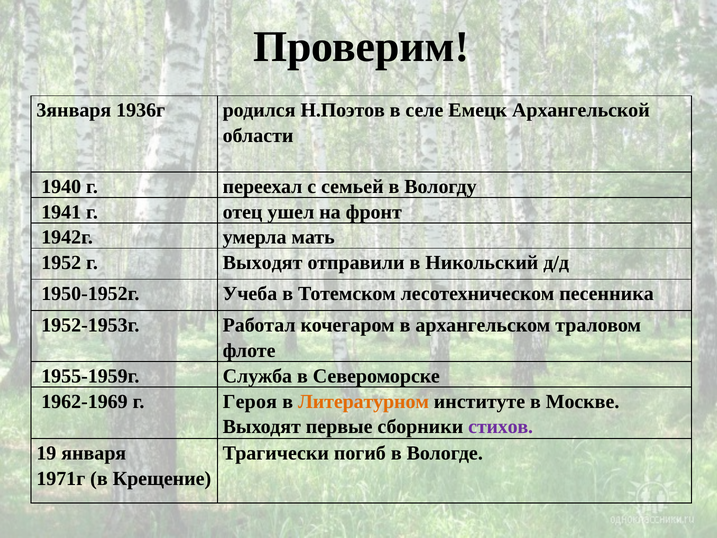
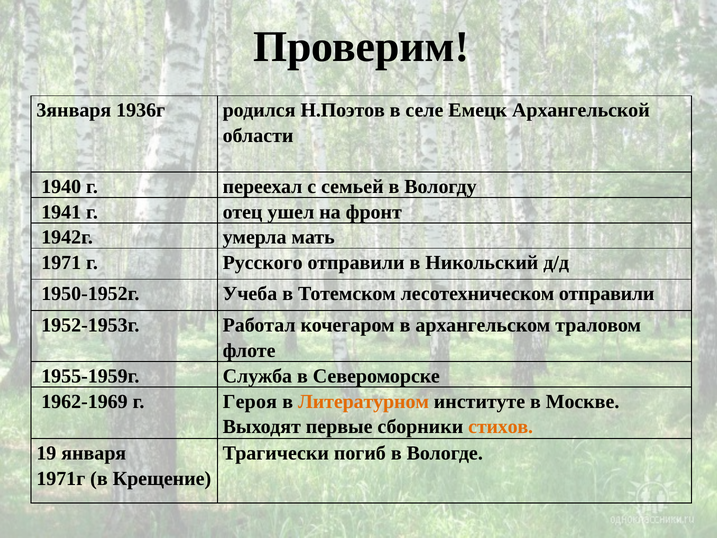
1952: 1952 -> 1971 (61, 263)
г Выходят: Выходят -> Русского (263, 263)
лесотехническом песенника: песенника -> отправили (607, 294)
стихов colour: purple -> orange (501, 427)
